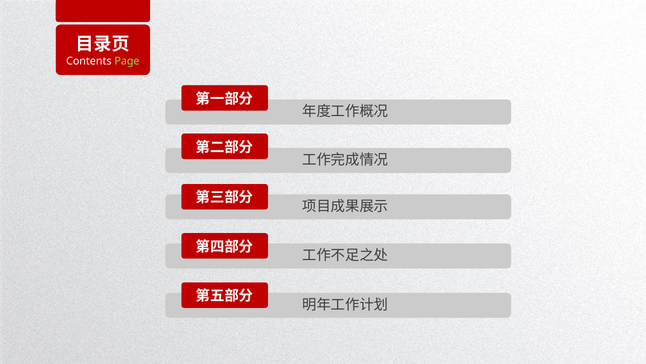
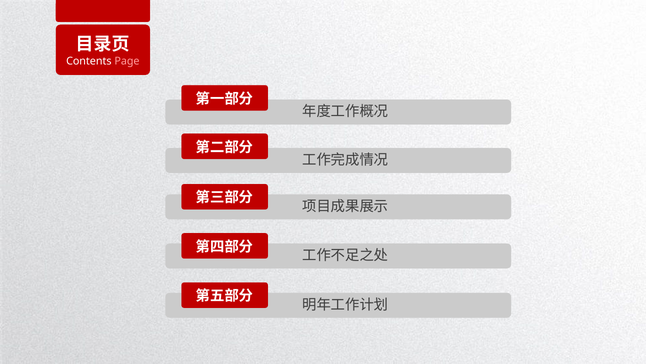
Page colour: light green -> pink (127, 61)
